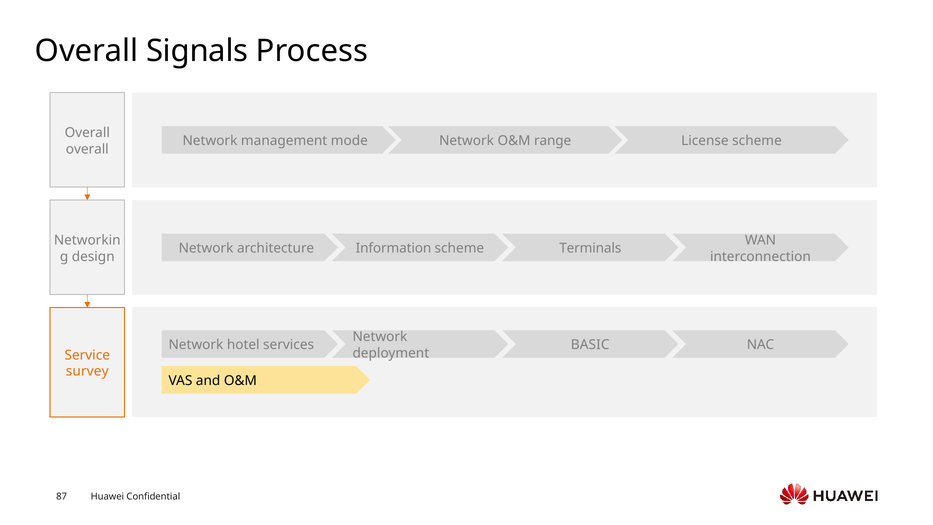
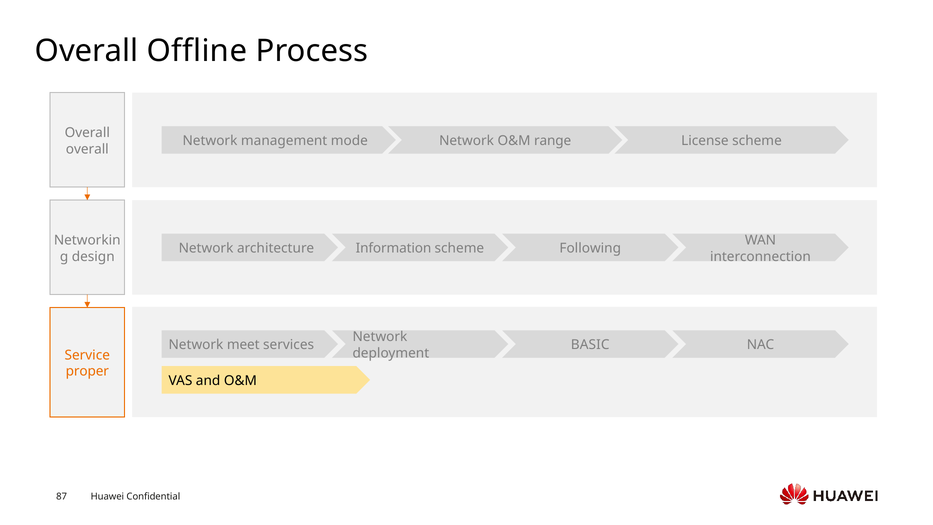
Signals: Signals -> Offline (197, 51)
Terminals: Terminals -> Following (590, 248)
hotel: hotel -> meet (243, 345)
survey: survey -> proper (87, 371)
